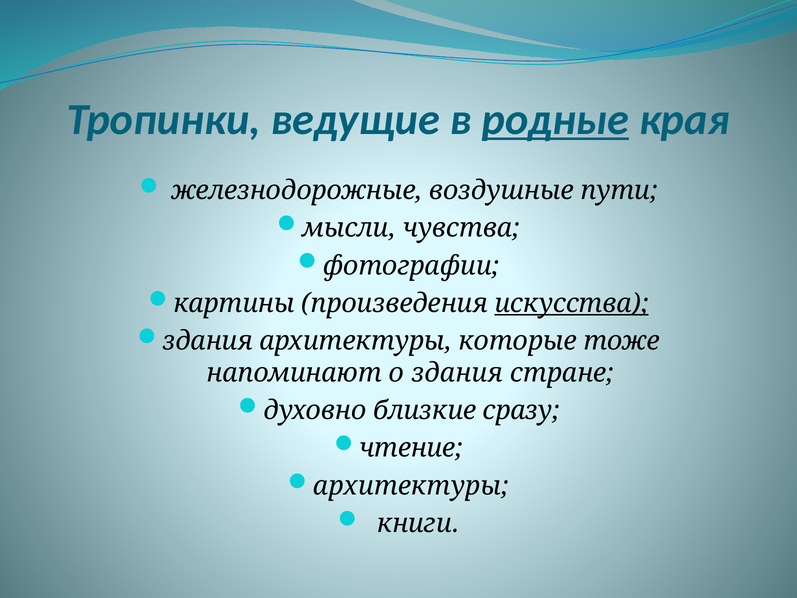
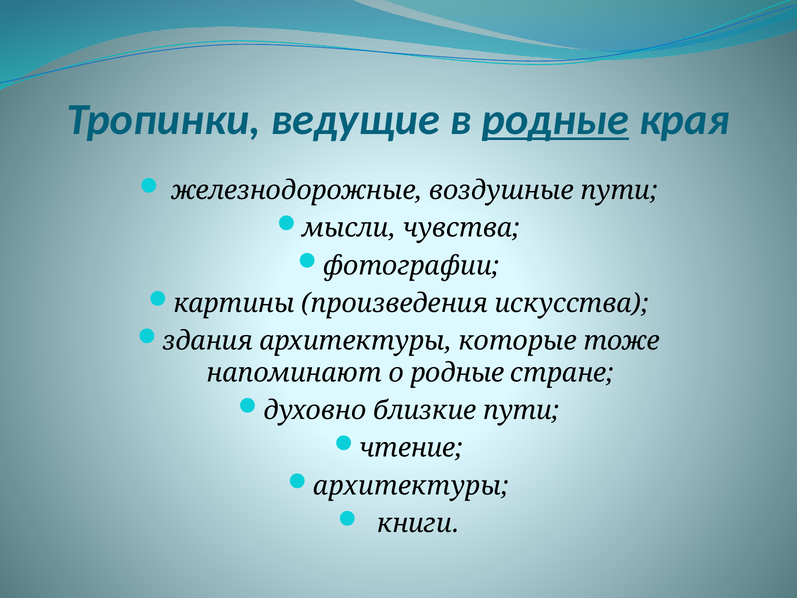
искусства underline: present -> none (572, 303)
о здания: здания -> родные (457, 373)
близкие сразу: сразу -> пути (521, 410)
